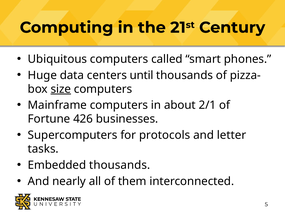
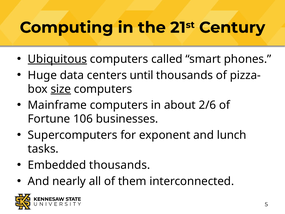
Ubiquitous underline: none -> present (57, 59)
2/1: 2/1 -> 2/6 (207, 105)
426: 426 -> 106 (83, 119)
protocols: protocols -> exponent (165, 135)
letter: letter -> lunch (232, 135)
